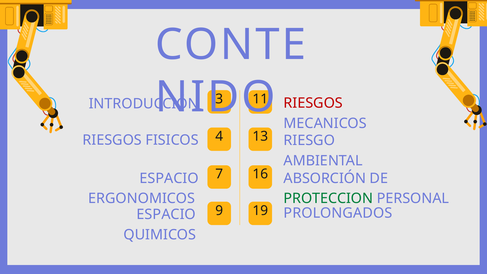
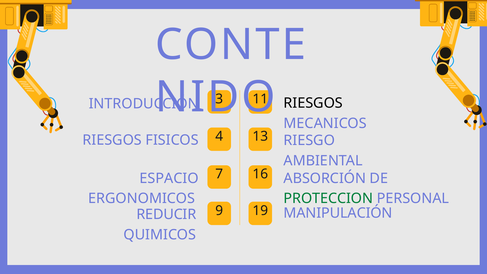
RIESGOS colour: red -> black (313, 103)
PROLONGADOS: PROLONGADOS -> MANIPULACIÓN (338, 213)
ESPACIO: ESPACIO -> REDUCIR (166, 214)
